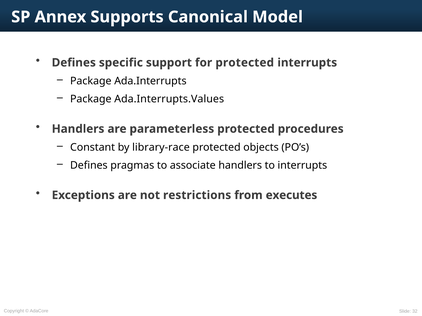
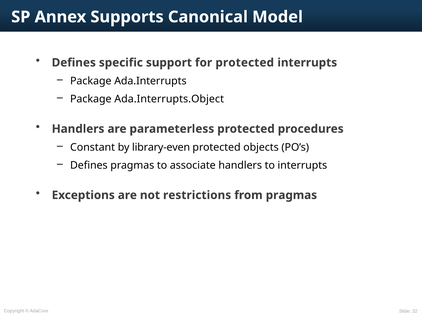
Ada.Interrupts.Values: Ada.Interrupts.Values -> Ada.Interrupts.Object (169, 99)
library-race: library-race -> library-even (161, 148)
from executes: executes -> pragmas (291, 195)
